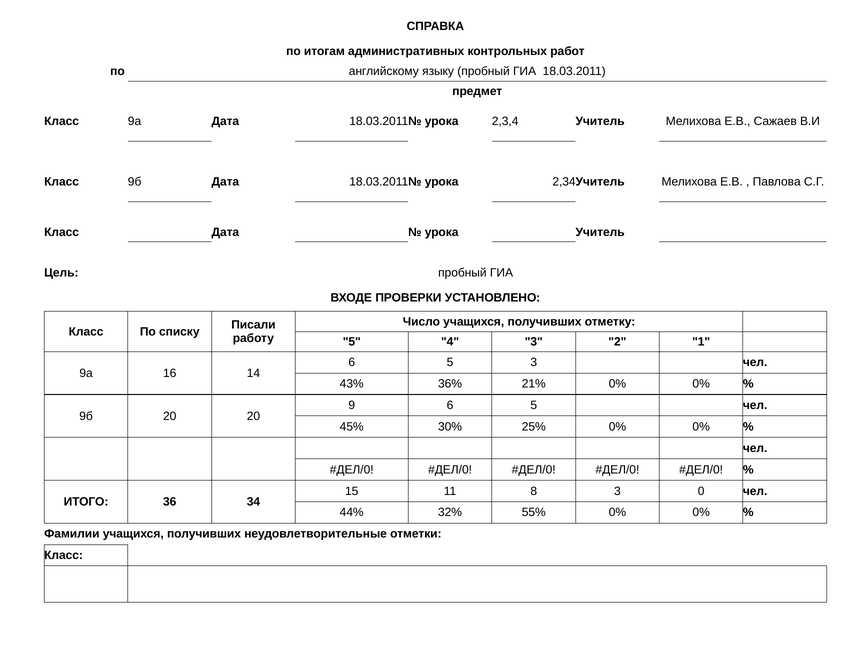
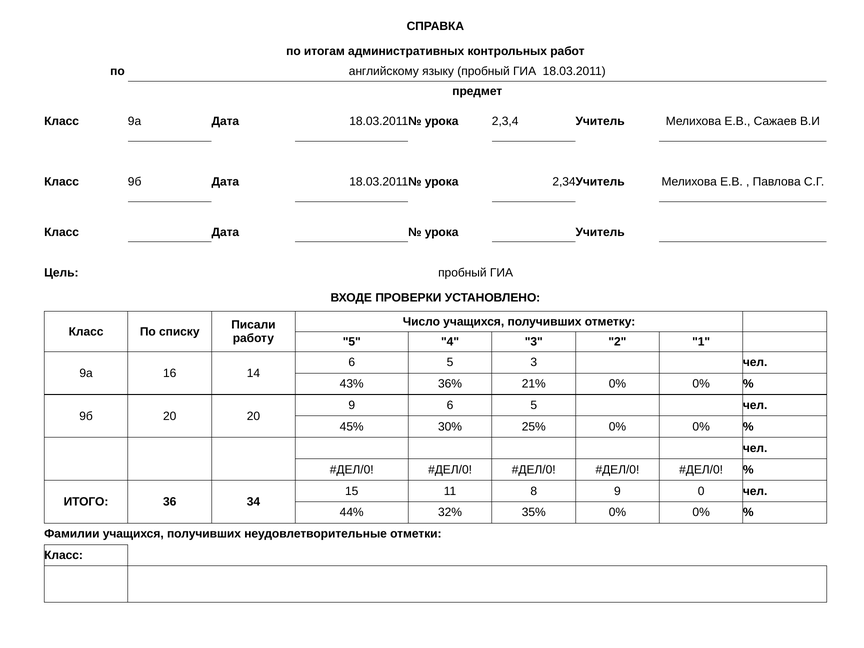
8 3: 3 -> 9 (617, 491)
55%: 55% -> 35% (534, 513)
